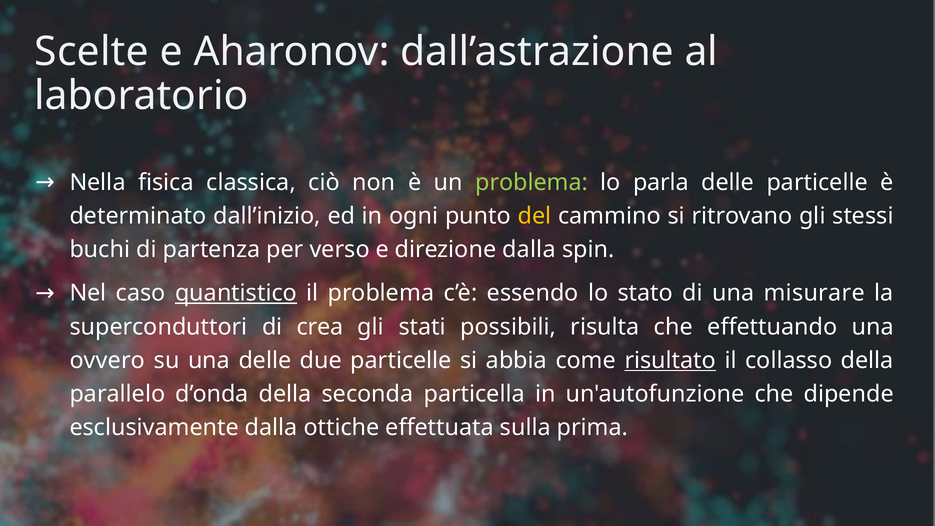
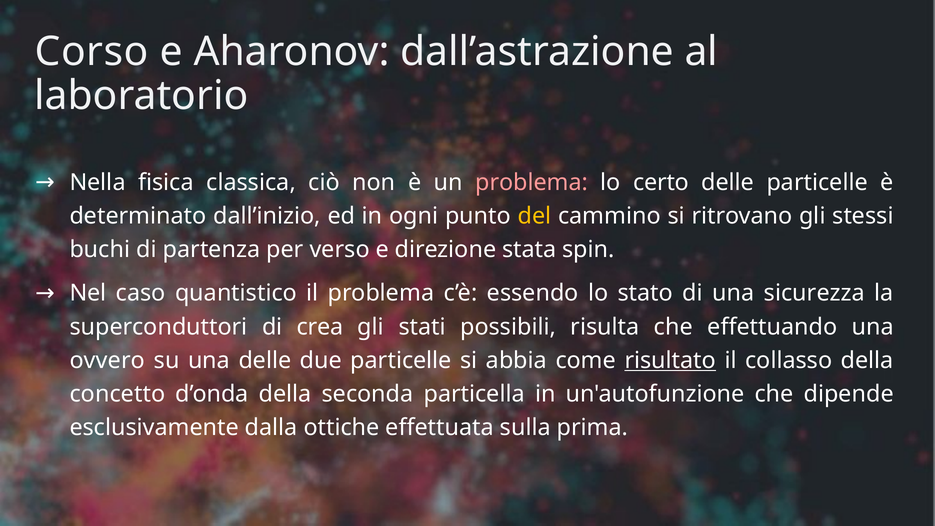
Scelte: Scelte -> Corso (92, 52)
problema colour: light green -> pink (532, 182)
parla: parla -> certo (661, 182)
direzione dalla: dalla -> stata (529, 250)
quantistico underline: present -> none (236, 293)
misurare: misurare -> sicurezza (814, 293)
parallelo: parallelo -> concetto (117, 394)
